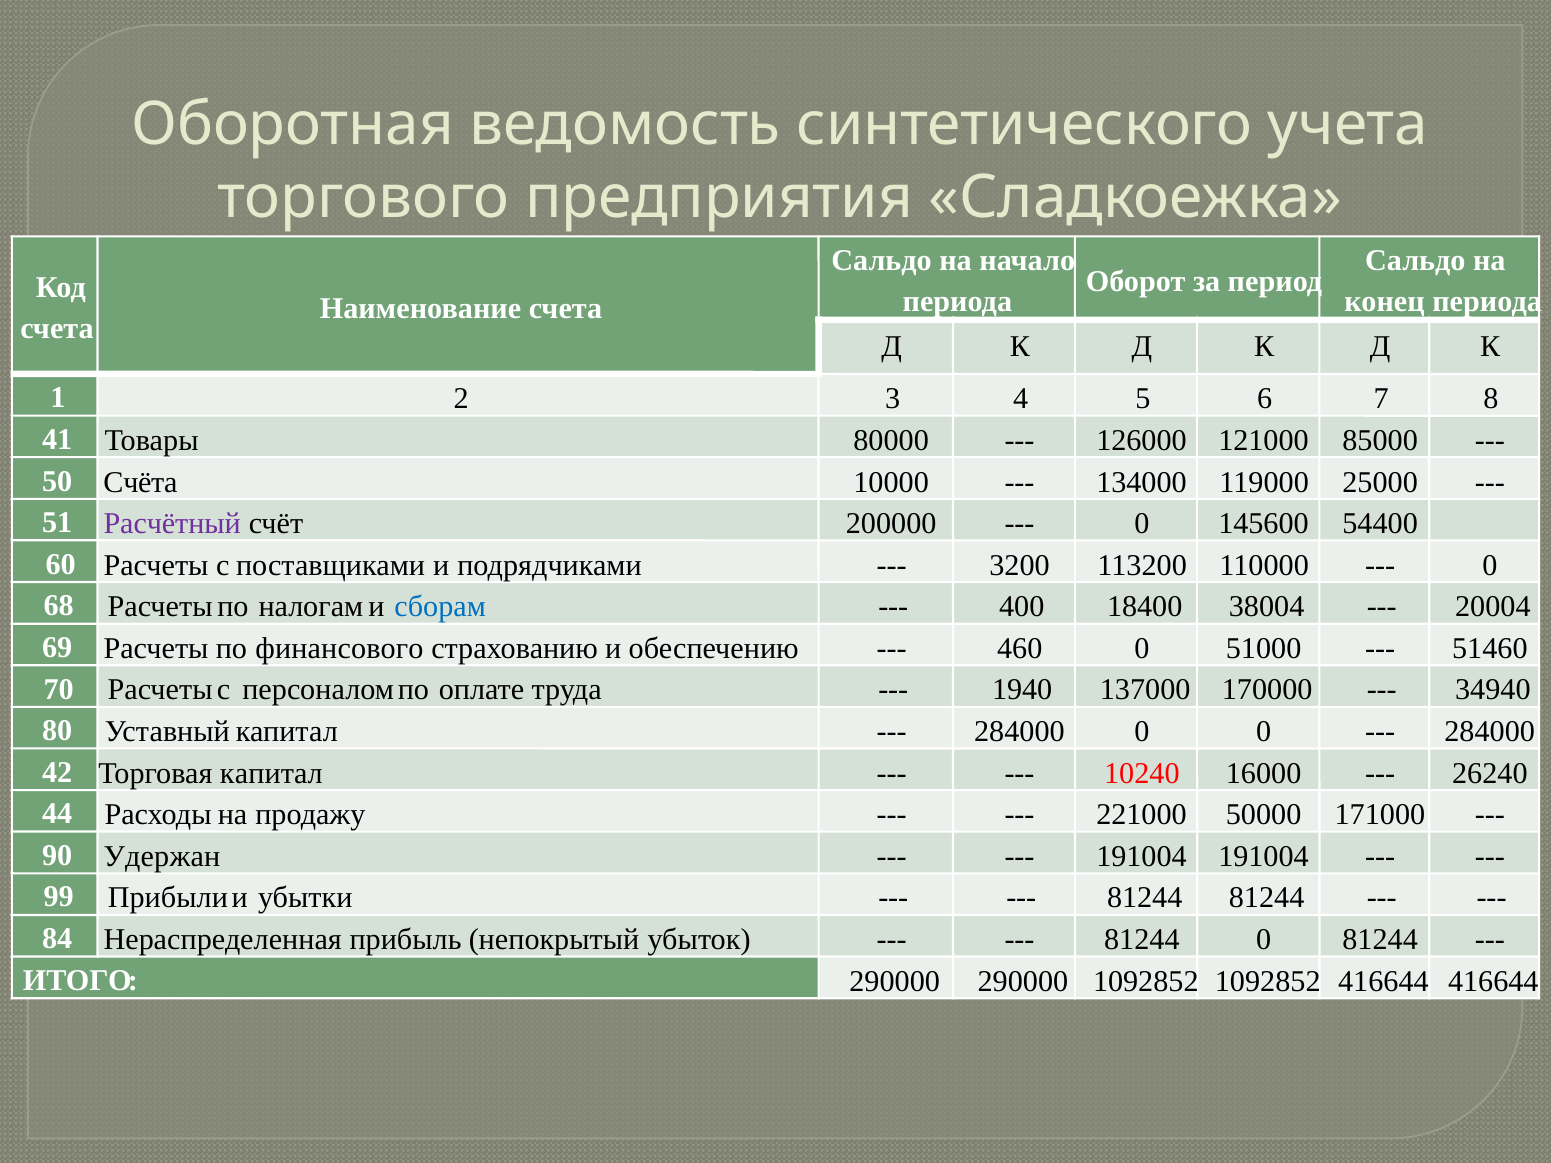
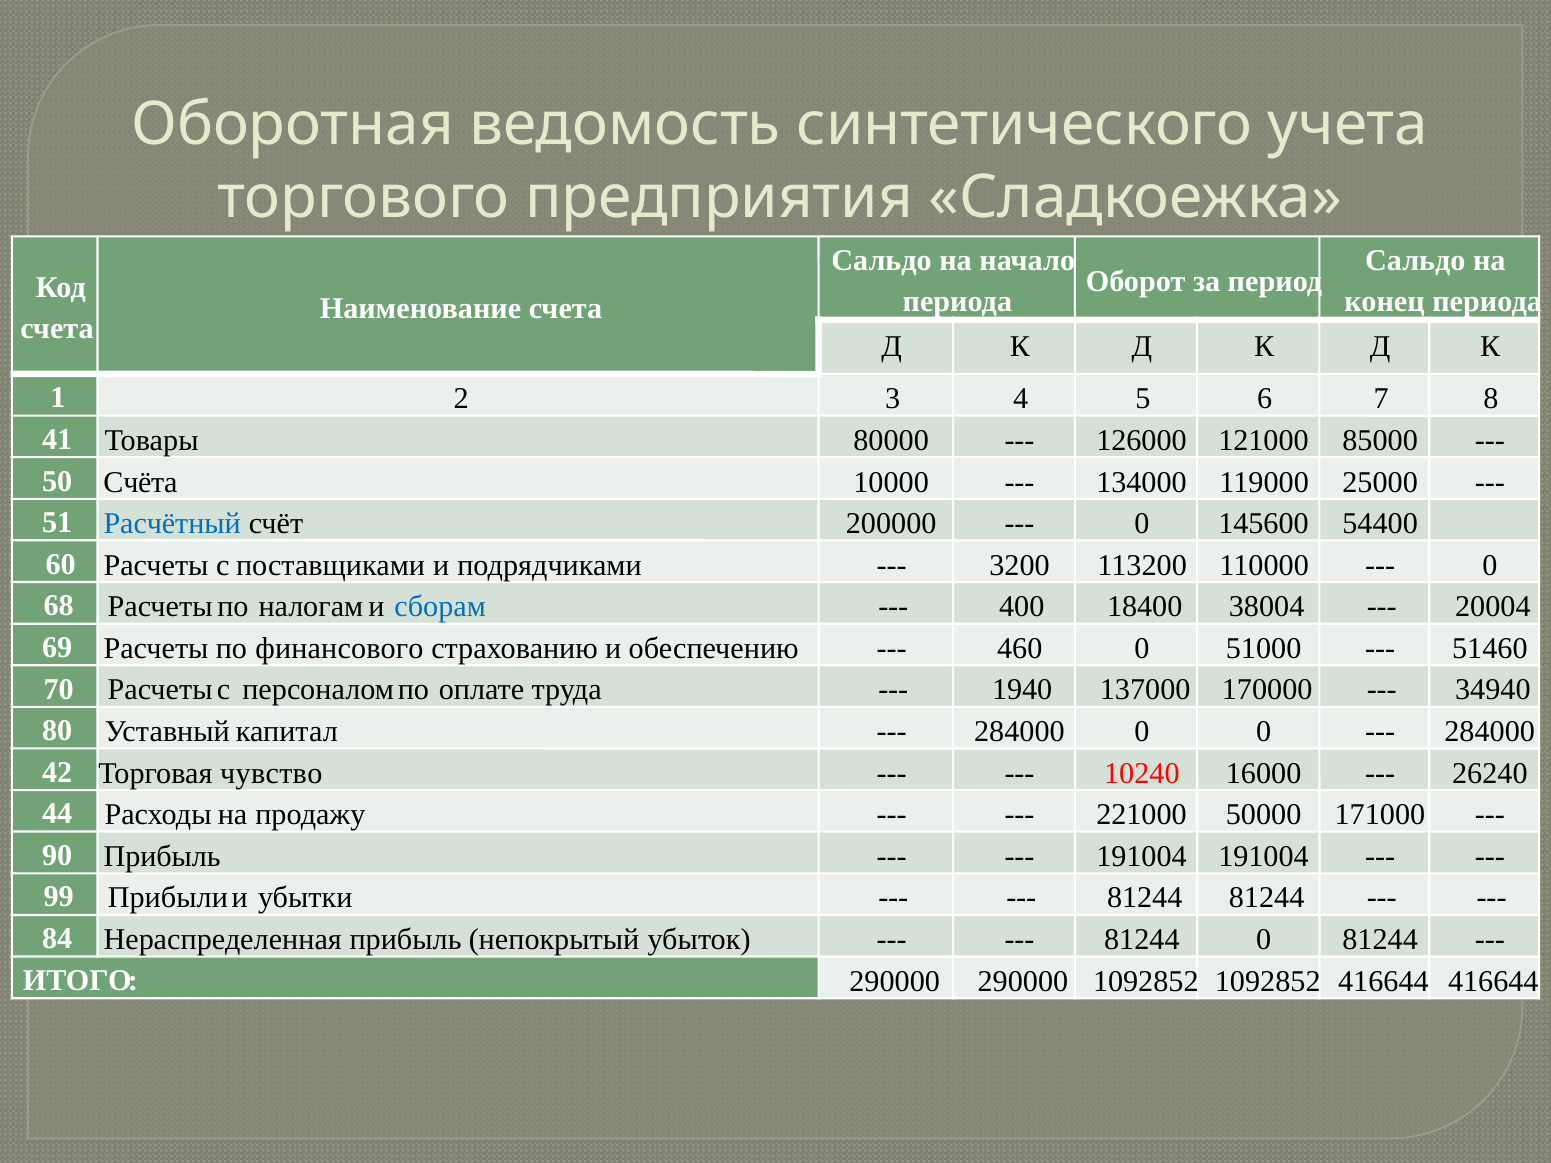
Расчётный colour: purple -> blue (172, 523)
капитал: капитал -> чувство (271, 774)
Удержан: Удержан -> Прибыль (162, 857)
